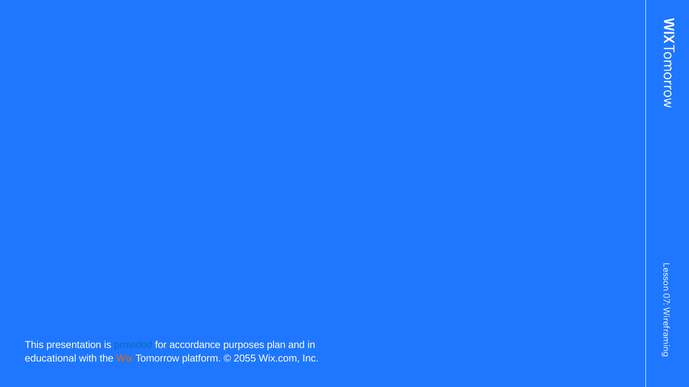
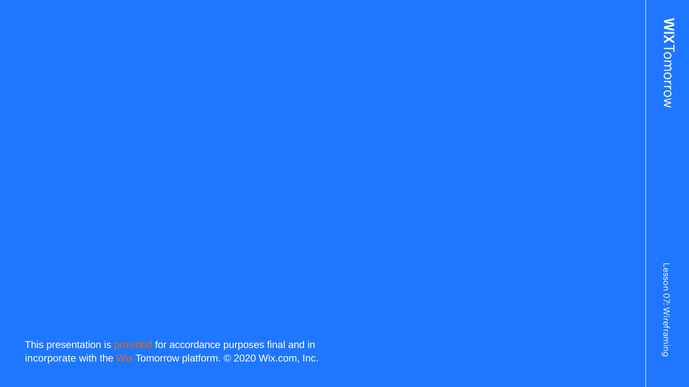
provided colour: blue -> orange (133, 345)
plan: plan -> final (276, 345)
educational: educational -> incorporate (51, 359)
2055: 2055 -> 2020 (245, 359)
